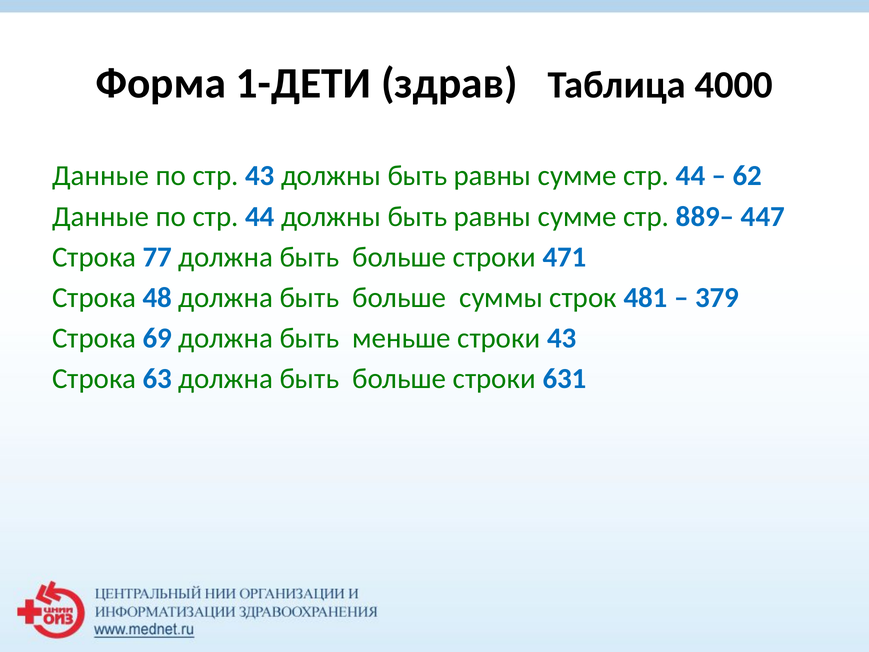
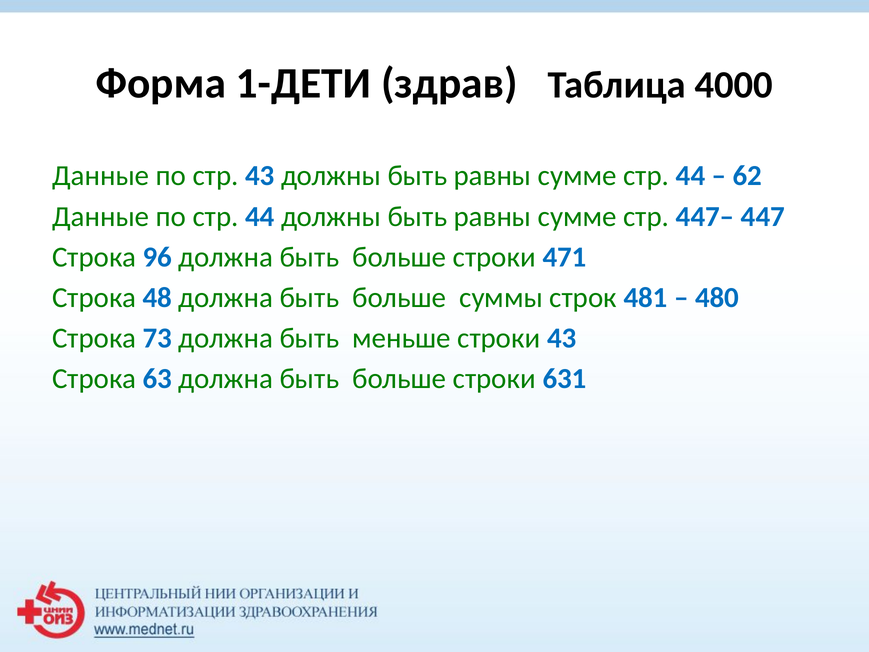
889–: 889– -> 447– (705, 216)
77: 77 -> 96 (157, 257)
379: 379 -> 480 (717, 297)
69: 69 -> 73 (157, 338)
